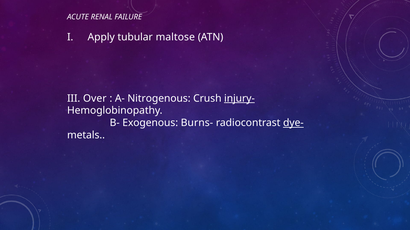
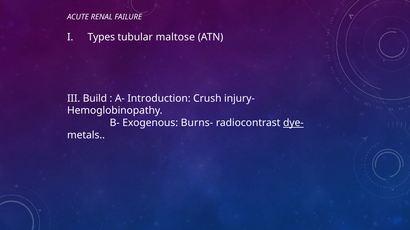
Apply: Apply -> Types (101, 37)
Over: Over -> Build (95, 99)
Nitrogenous: Nitrogenous -> Introduction (159, 99)
injury- underline: present -> none (239, 99)
